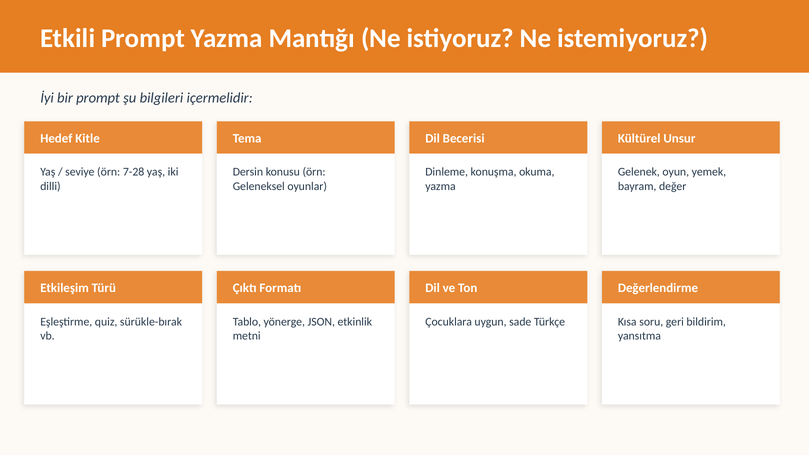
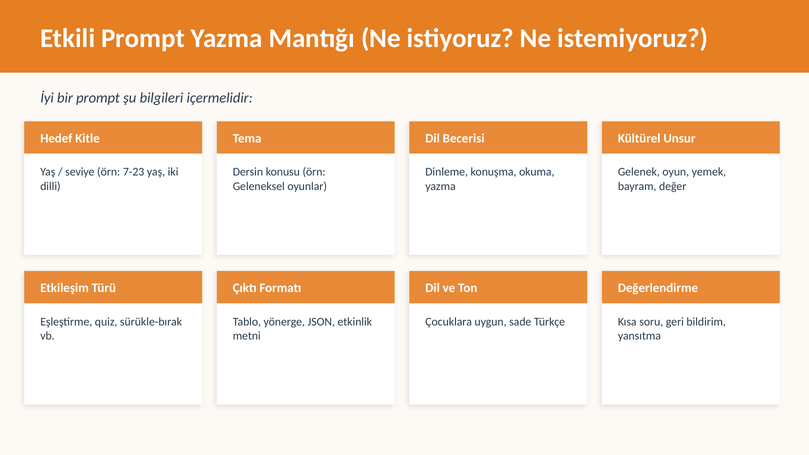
7-28: 7-28 -> 7-23 (134, 172)
